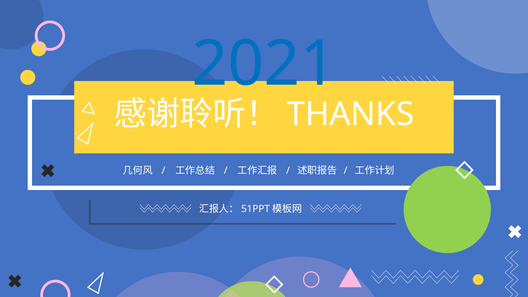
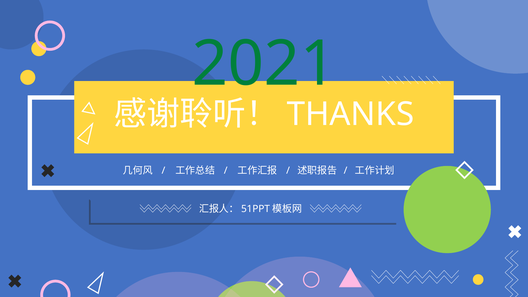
2021 colour: blue -> green (264, 64)
